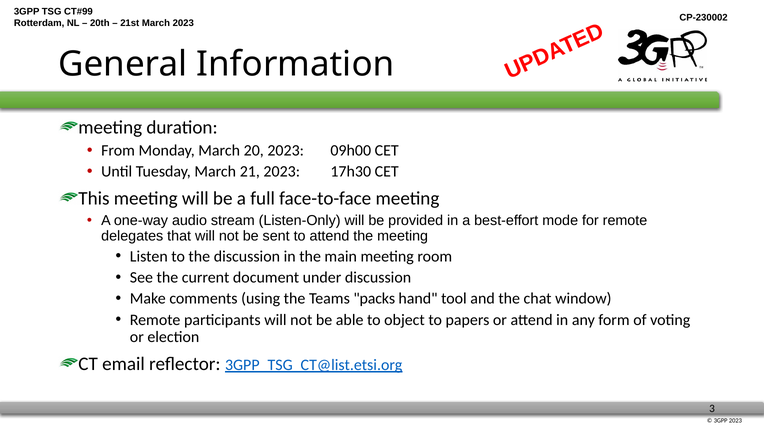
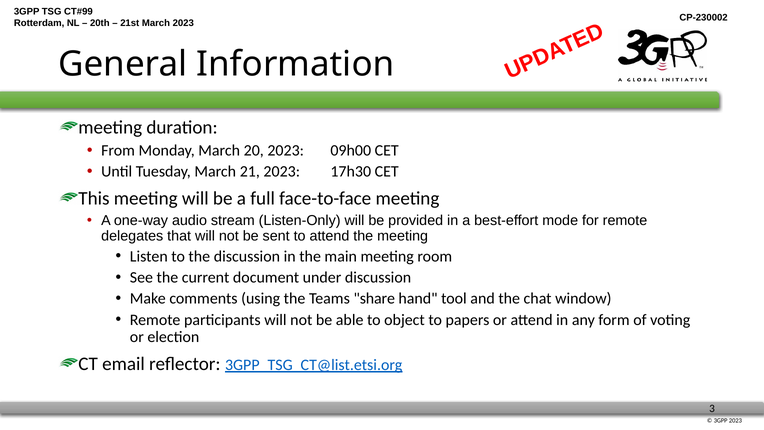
packs: packs -> share (374, 298)
